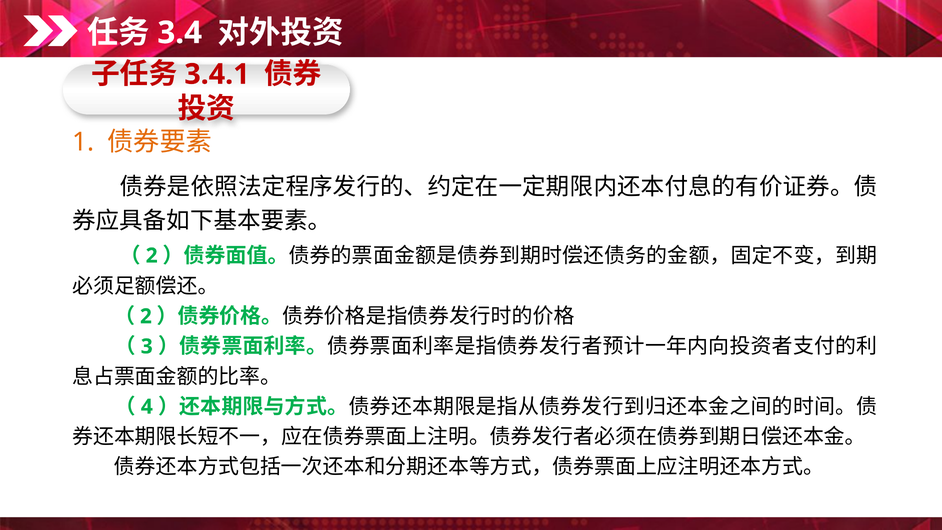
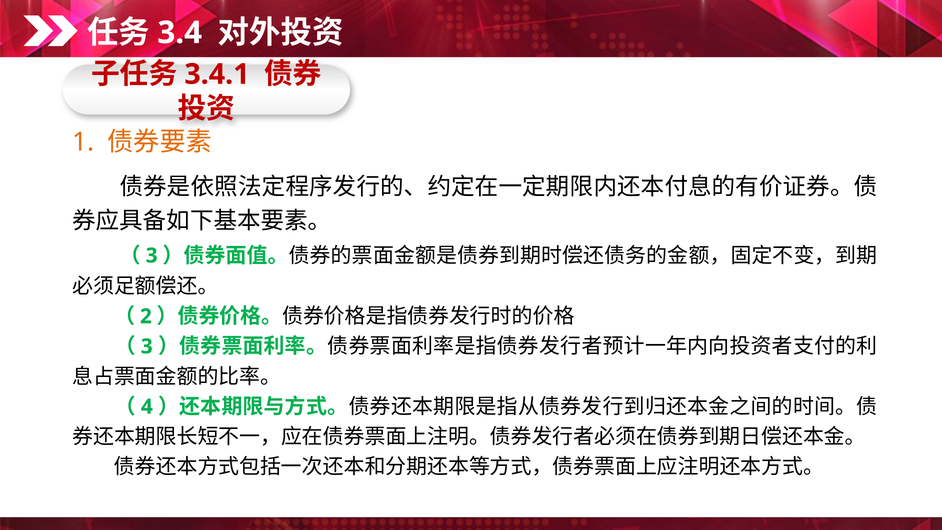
2: 2 -> 3 (152, 256)
